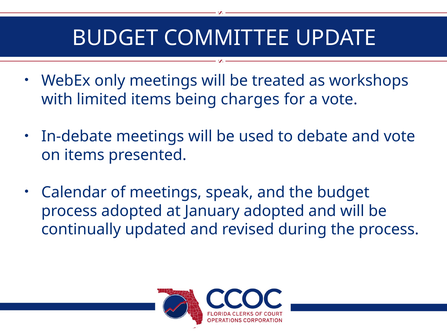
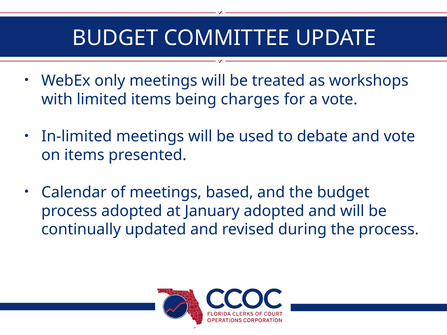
In-debate: In-debate -> In-limited (77, 137)
speak: speak -> based (229, 192)
